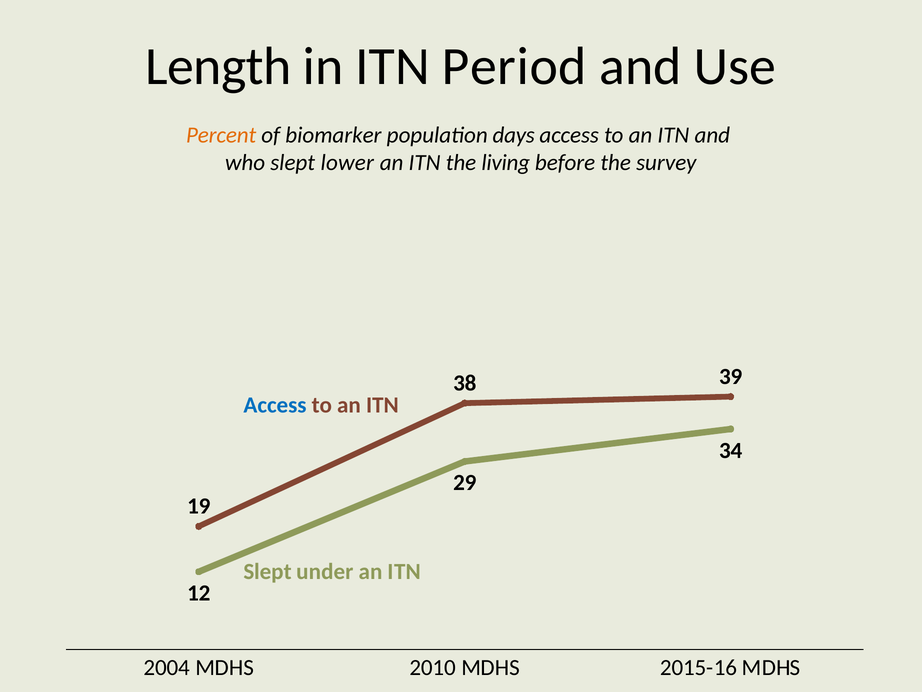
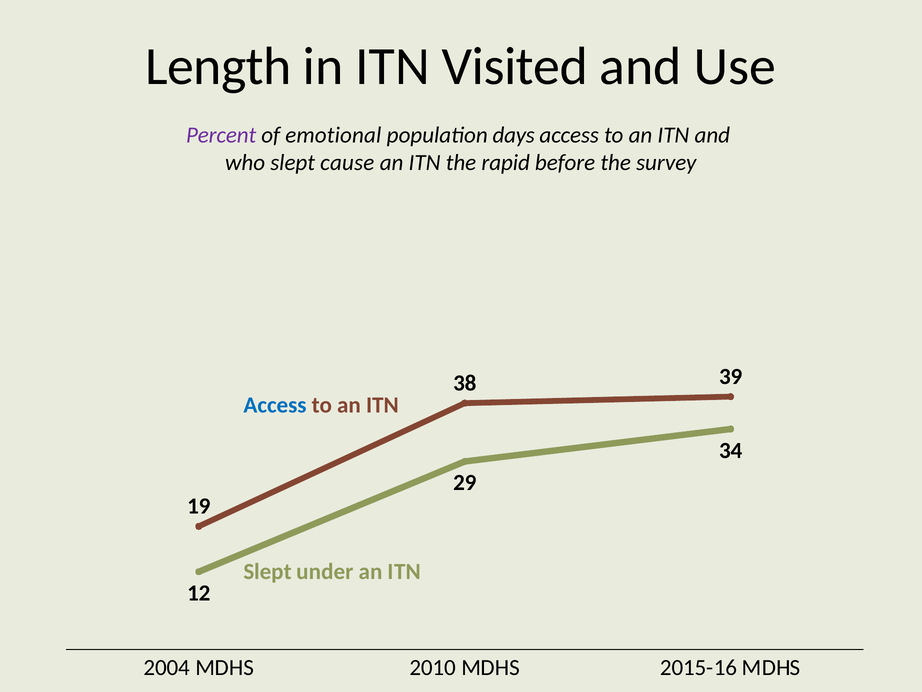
Period: Period -> Visited (515, 66)
Percent colour: orange -> purple (221, 135)
biomarker: biomarker -> emotional (333, 135)
lower: lower -> cause (347, 163)
living: living -> rapid (506, 163)
